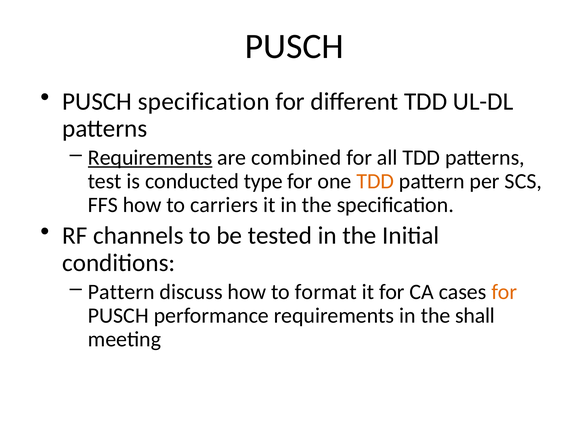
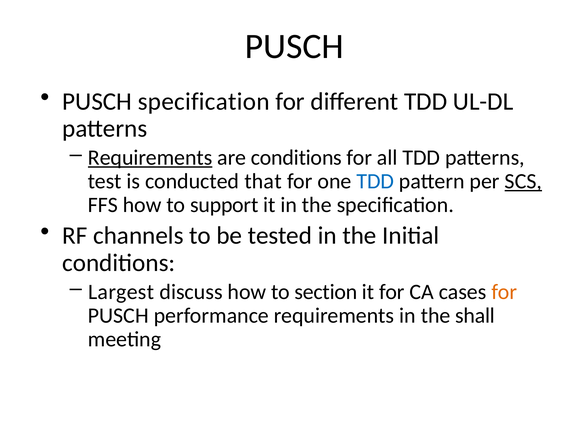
are combined: combined -> conditions (296, 158)
type: type -> that (263, 182)
TDD colour: orange -> blue (375, 182)
SCS underline: none -> present (523, 182)
carriers: carriers -> support (224, 205)
Pattern: Pattern -> Largest (121, 292)
format: format -> section (326, 292)
